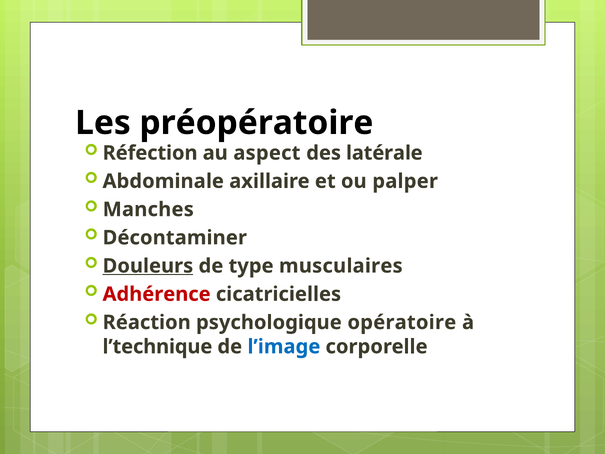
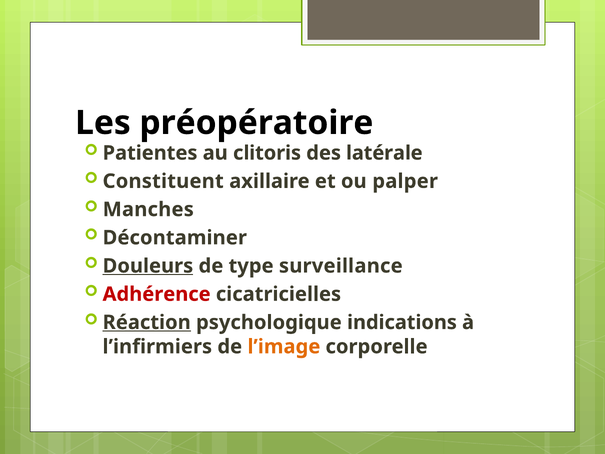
Réfection: Réfection -> Patientes (150, 153)
aspect: aspect -> clitoris (267, 153)
Abdominale: Abdominale -> Constituent (163, 181)
musculaires: musculaires -> surveillance (341, 266)
Réaction underline: none -> present (147, 322)
opératoire: opératoire -> indications (402, 322)
l’technique: l’technique -> l’infirmiers (157, 346)
l’image colour: blue -> orange (284, 346)
